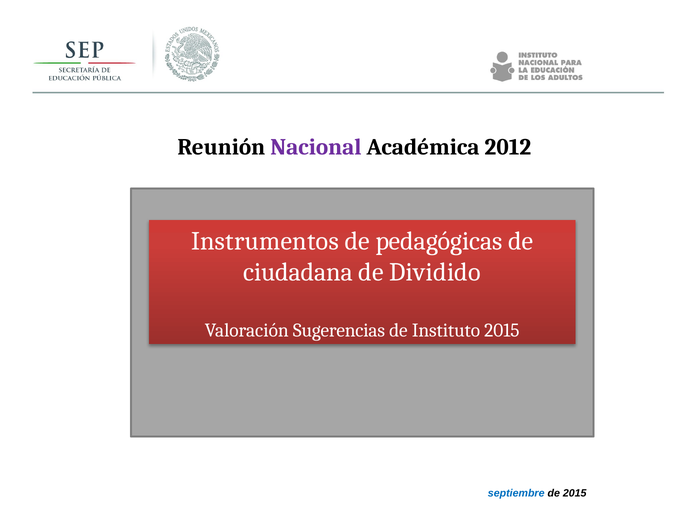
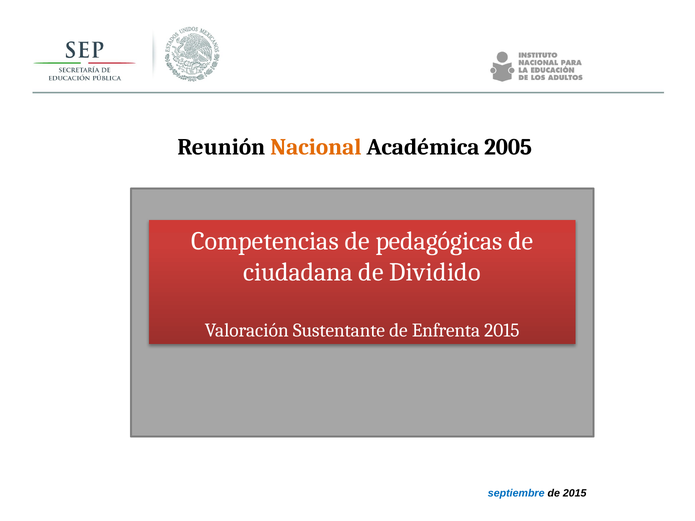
Nacional colour: purple -> orange (316, 147)
2012: 2012 -> 2005 (508, 147)
Instrumentos: Instrumentos -> Competencias (265, 241)
Sugerencias: Sugerencias -> Sustentante (339, 331)
Instituto: Instituto -> Enfrenta (446, 331)
